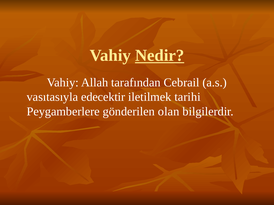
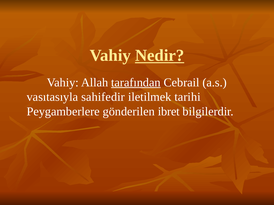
tarafından underline: none -> present (136, 83)
edecektir: edecektir -> sahifedir (103, 97)
olan: olan -> ibret (169, 112)
